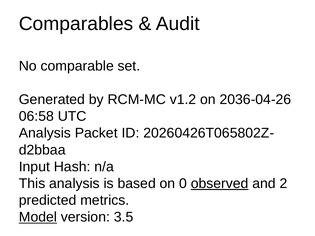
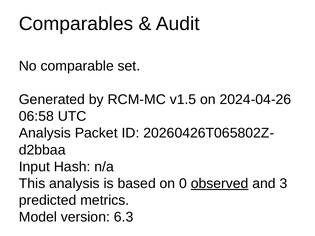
v1.2: v1.2 -> v1.5 (183, 100)
2036-04-26: 2036-04-26 -> 2024-04-26 (255, 100)
2: 2 -> 3 (284, 184)
Model underline: present -> none (38, 217)
3.5: 3.5 -> 6.3 (124, 217)
